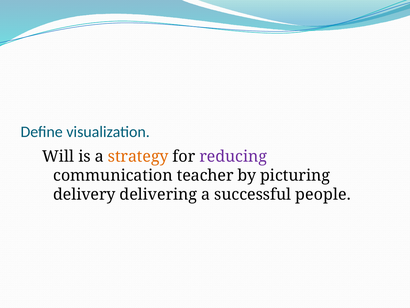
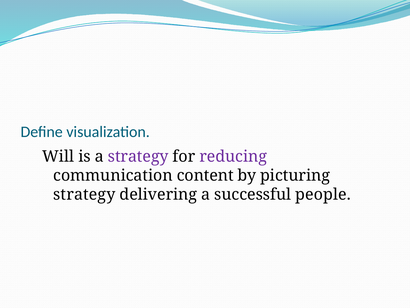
strategy colour: orange -> purple (138, 156)
teacher: teacher -> content (205, 175)
delivery: delivery -> strategy (84, 194)
